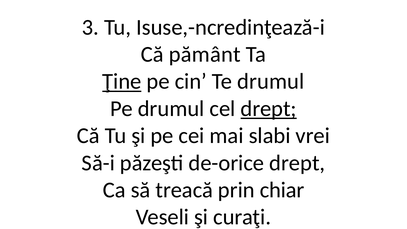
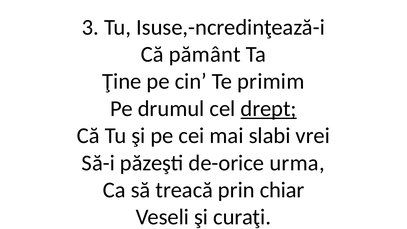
Ţine underline: present -> none (122, 81)
Te drumul: drumul -> primim (271, 81)
de-orice drept: drept -> urma (297, 163)
